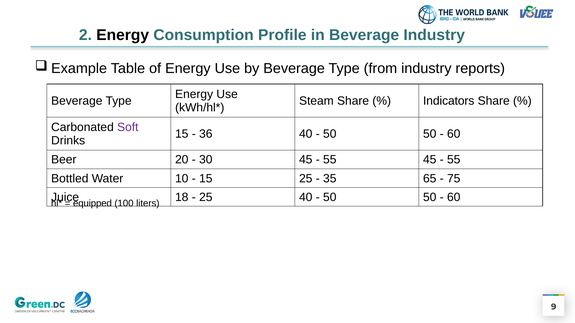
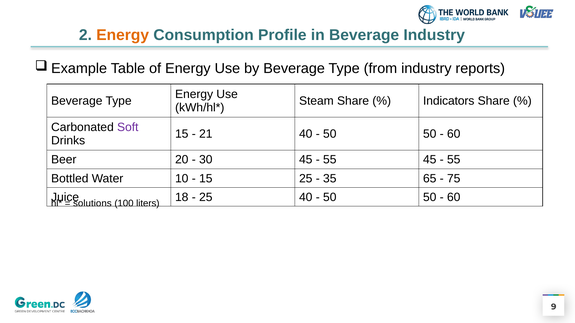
Energy colour: black -> orange (123, 35)
36: 36 -> 21 (206, 134)
equipped: equipped -> solutions (92, 204)
